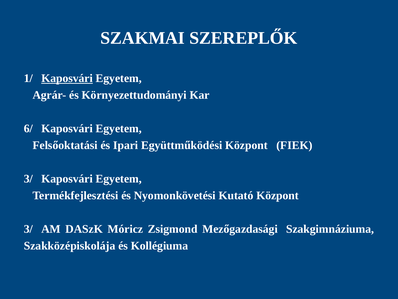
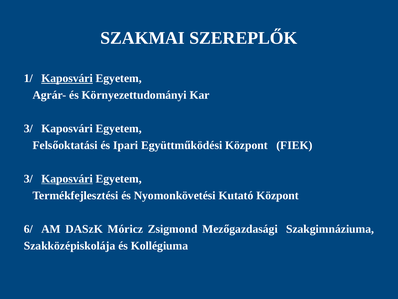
6/: 6/ -> 3/ (28, 128)
Kaposvári underline: none -> present (67, 178)
3/: 3/ -> 6/ (28, 229)
